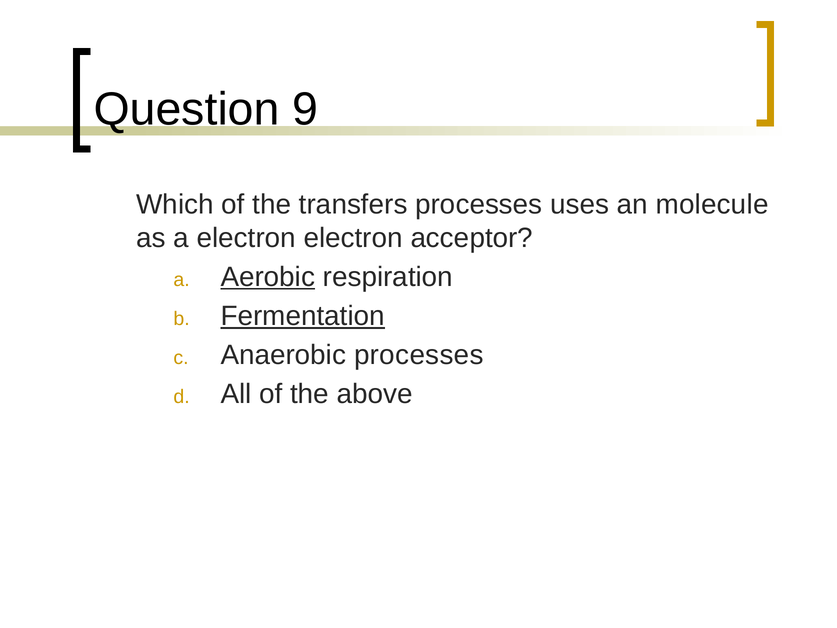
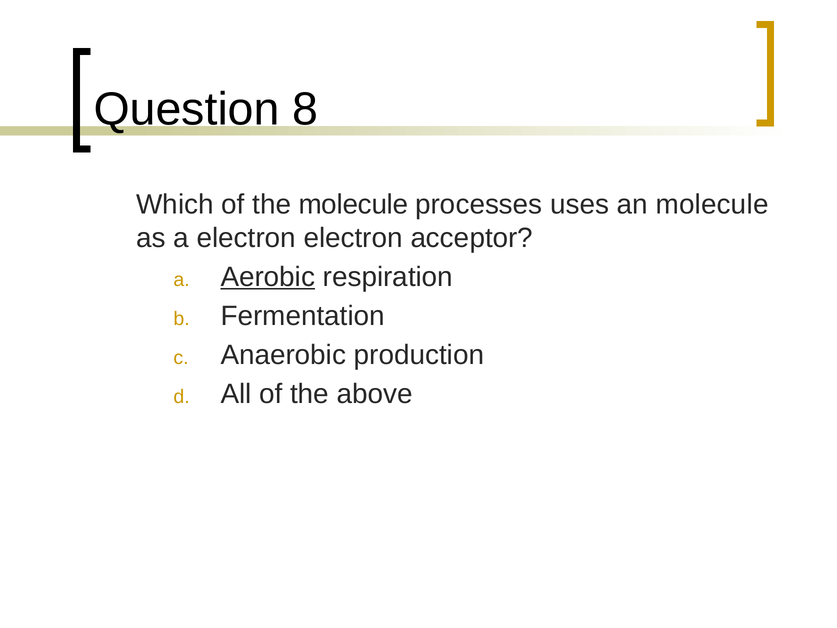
9: 9 -> 8 (305, 109)
the transfers: transfers -> molecule (353, 204)
Fermentation underline: present -> none (303, 316)
Anaerobic processes: processes -> production (419, 355)
